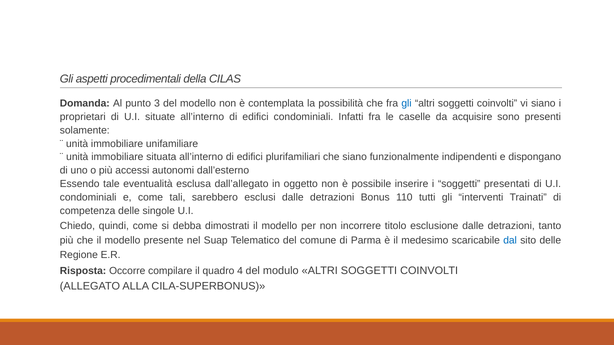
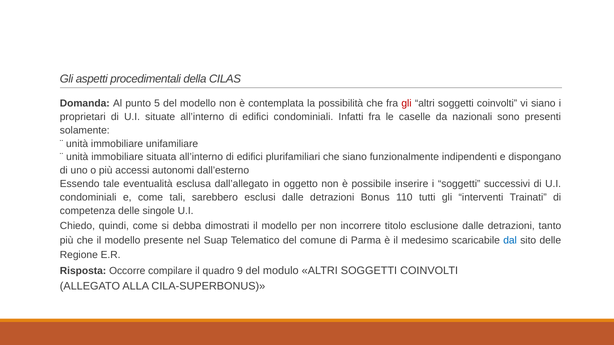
3: 3 -> 5 (157, 103)
gli colour: blue -> red (407, 103)
acquisire: acquisire -> nazionali (472, 117)
presentati: presentati -> successivi (507, 184)
4: 4 -> 9 (240, 271)
